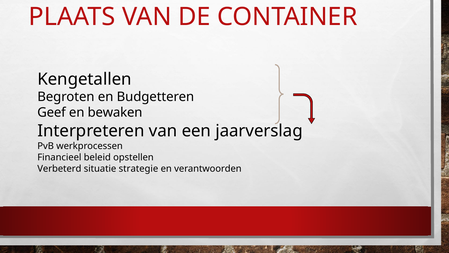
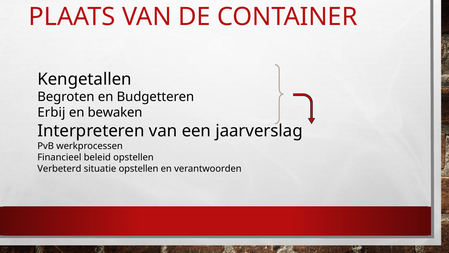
Geef: Geef -> Erbij (51, 112)
situatie strategie: strategie -> opstellen (139, 168)
